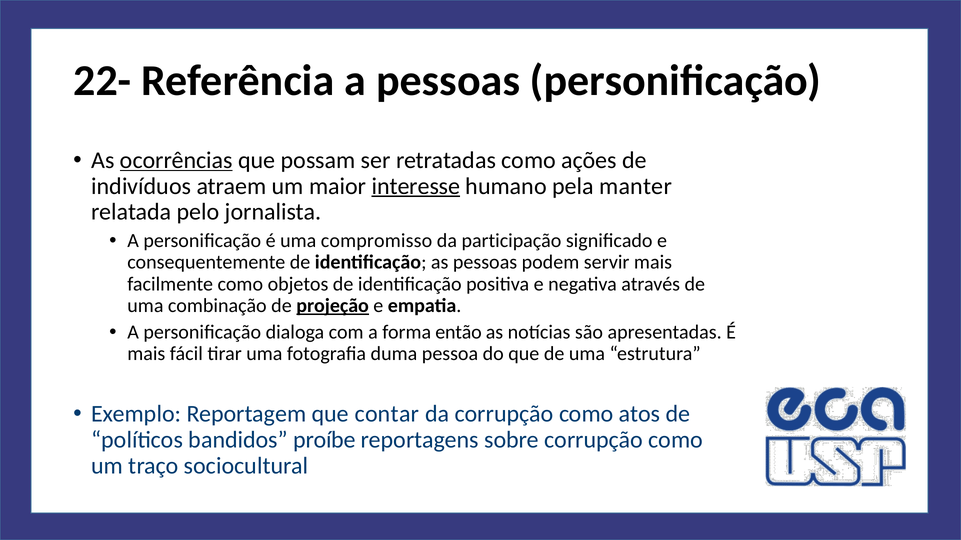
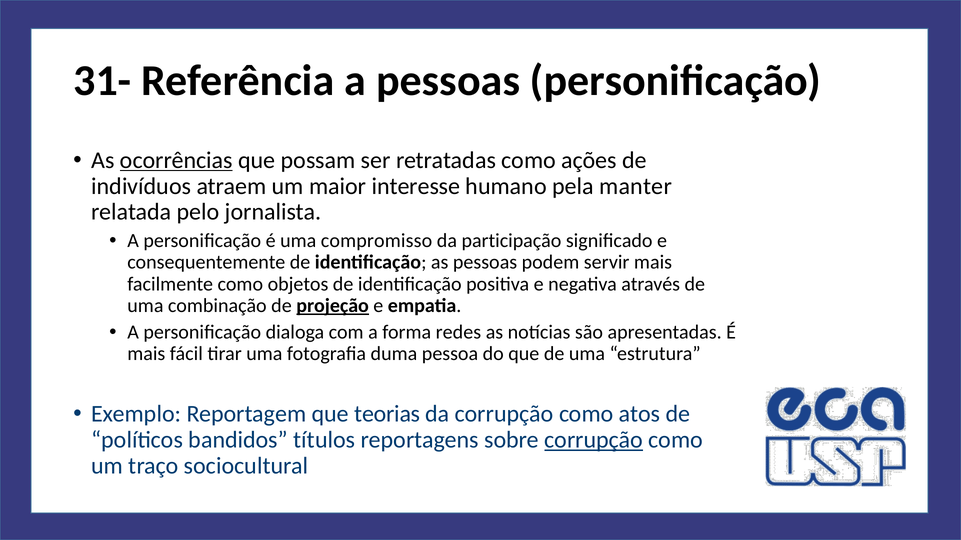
22-: 22- -> 31- (102, 81)
interesse underline: present -> none (416, 186)
então: então -> redes (458, 332)
contar: contar -> teorias (387, 414)
proíbe: proíbe -> títulos (324, 440)
corrupção underline: none -> present (594, 440)
